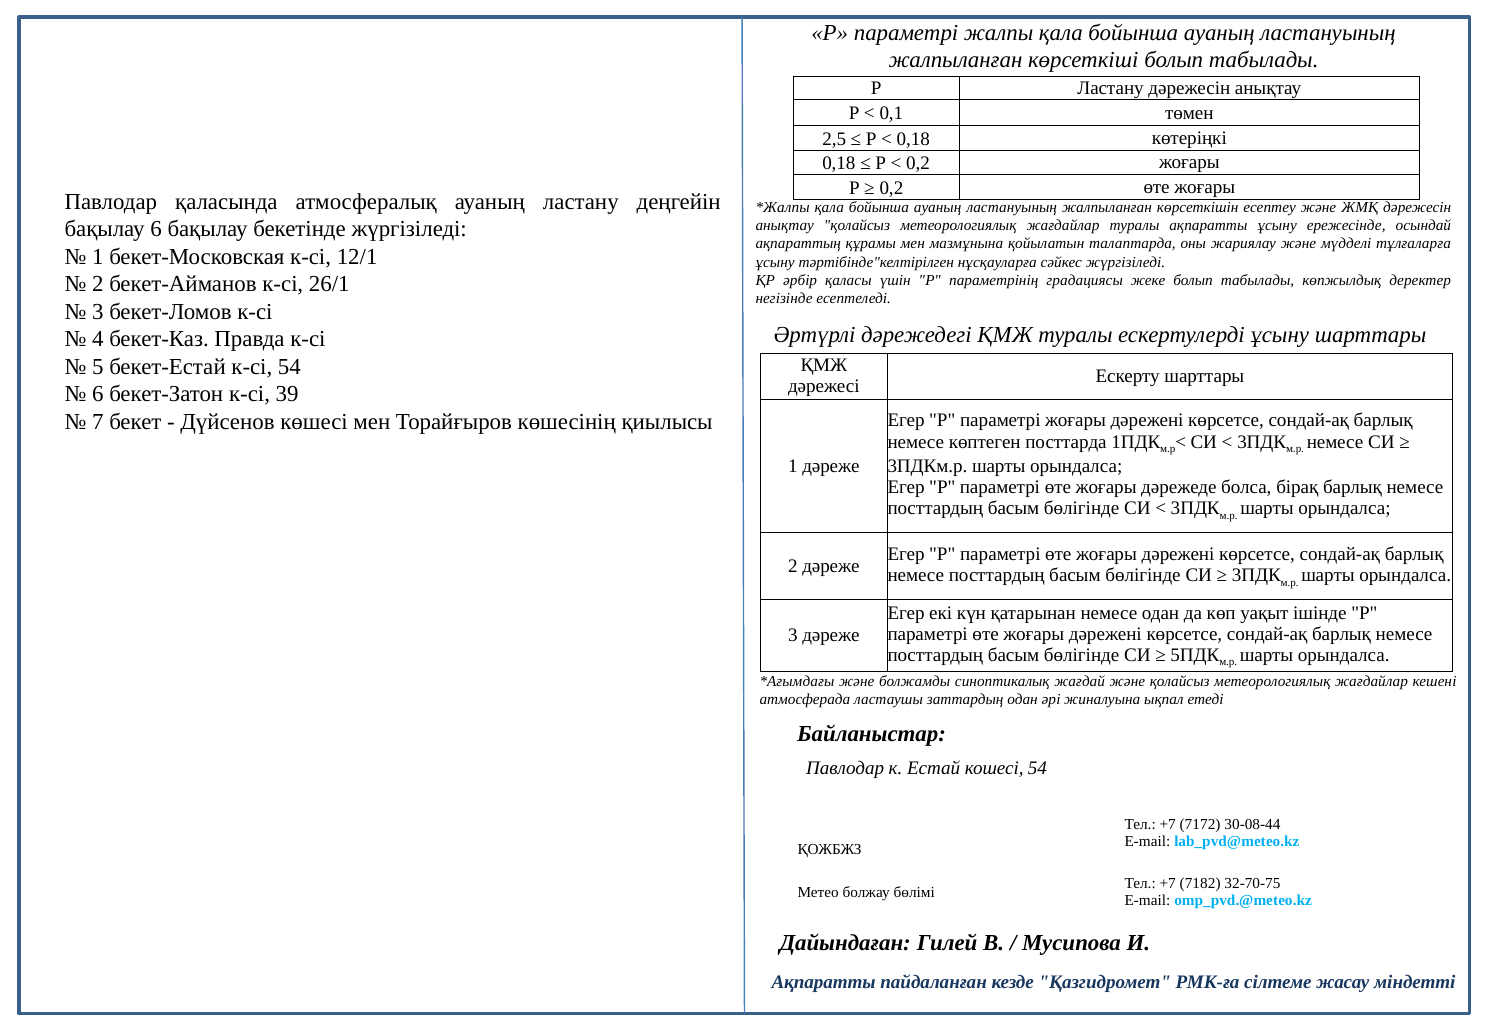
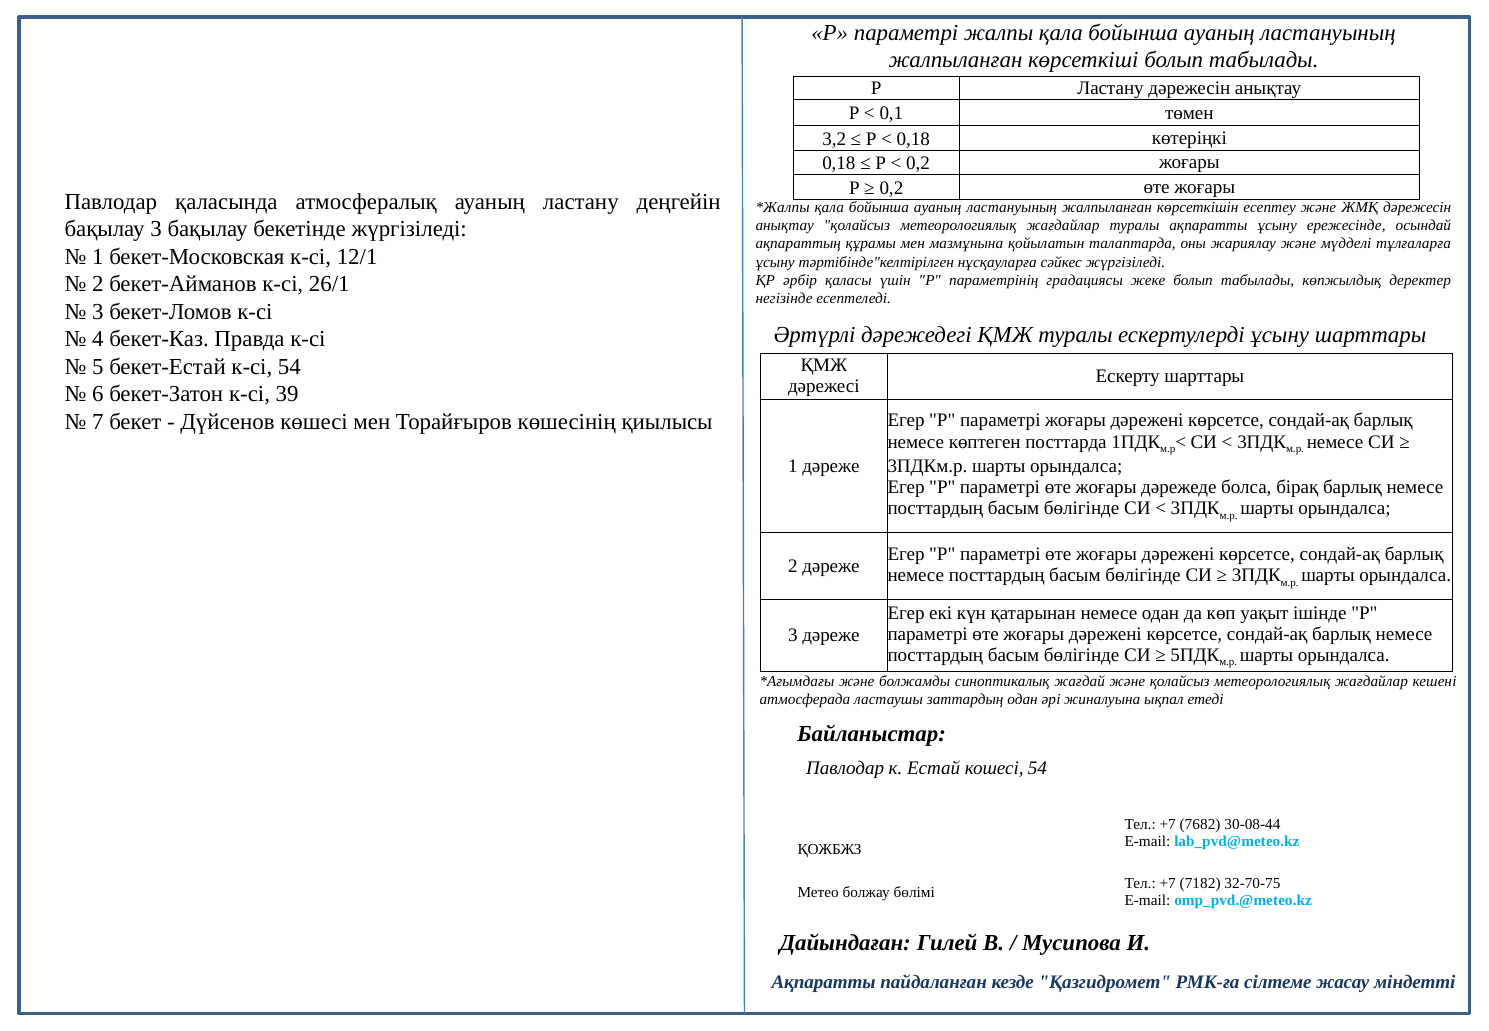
2,5: 2,5 -> 3,2 (834, 139)
бақылау 6: 6 -> 3 (156, 229)
7172: 7172 -> 7682 (1200, 824)
